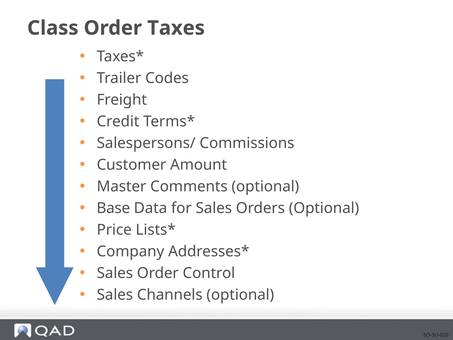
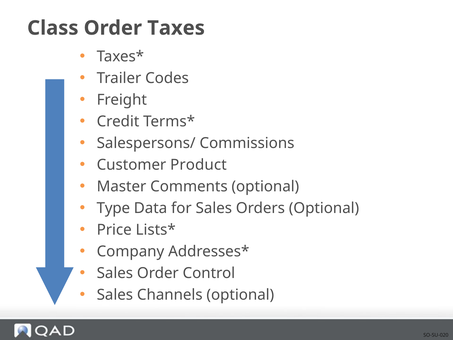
Amount: Amount -> Product (198, 165)
Base: Base -> Type (113, 208)
